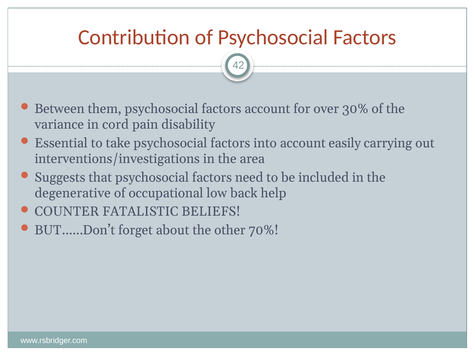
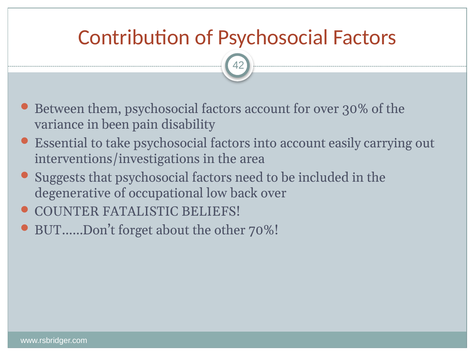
cord: cord -> been (116, 125)
back help: help -> over (274, 193)
